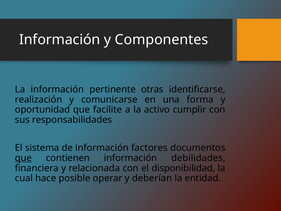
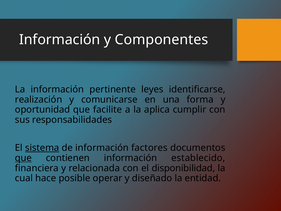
otras: otras -> leyes (152, 89)
activo: activo -> aplica (157, 110)
sistema underline: none -> present (42, 148)
debilidades: debilidades -> establecido (198, 158)
deberían: deberían -> diseñado (152, 178)
